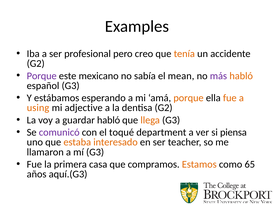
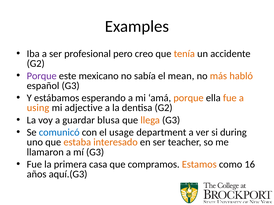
más colour: purple -> orange (218, 76)
guardar habló: habló -> blusa (108, 120)
comunicó colour: purple -> blue (59, 133)
toqué: toqué -> usage (122, 133)
piensa: piensa -> during (233, 133)
65: 65 -> 16 (250, 165)
